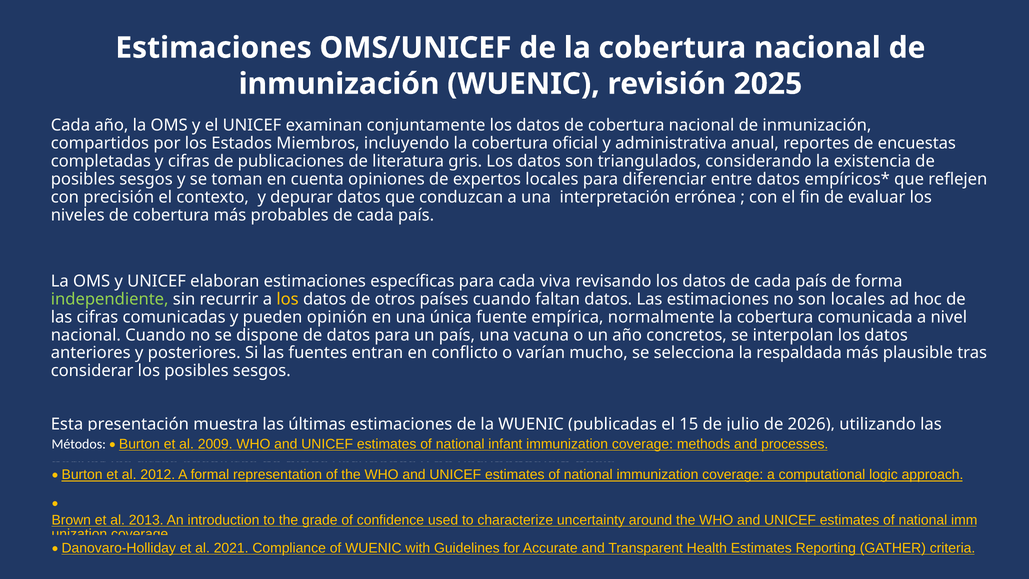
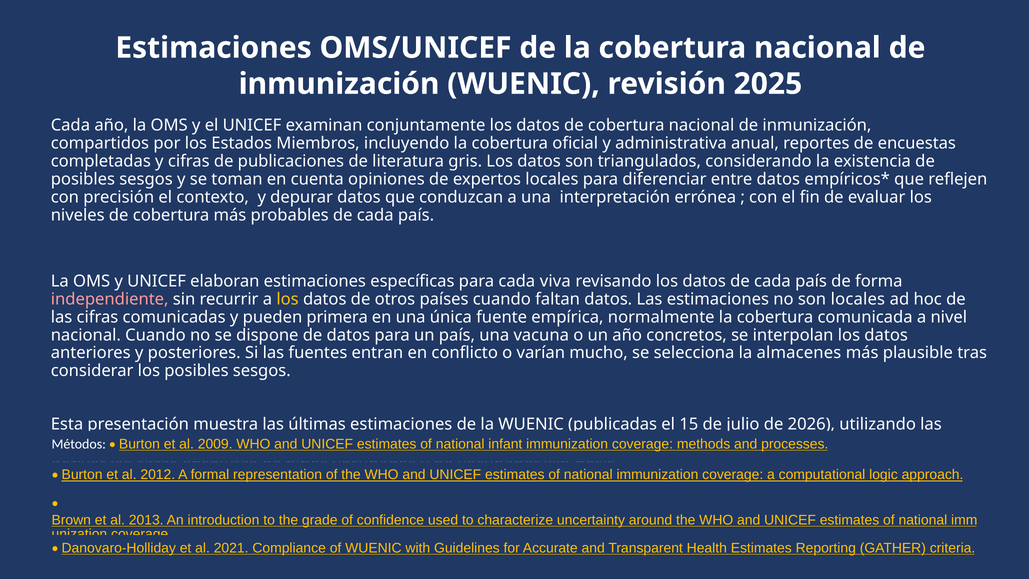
independiente colour: light green -> pink (110, 299)
opinión: opinión -> primera (337, 317)
respaldada: respaldada -> almacenes (799, 353)
